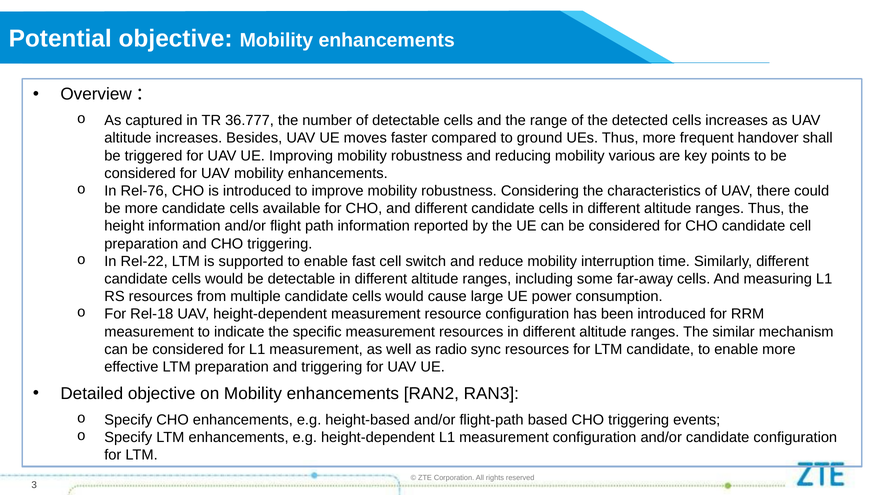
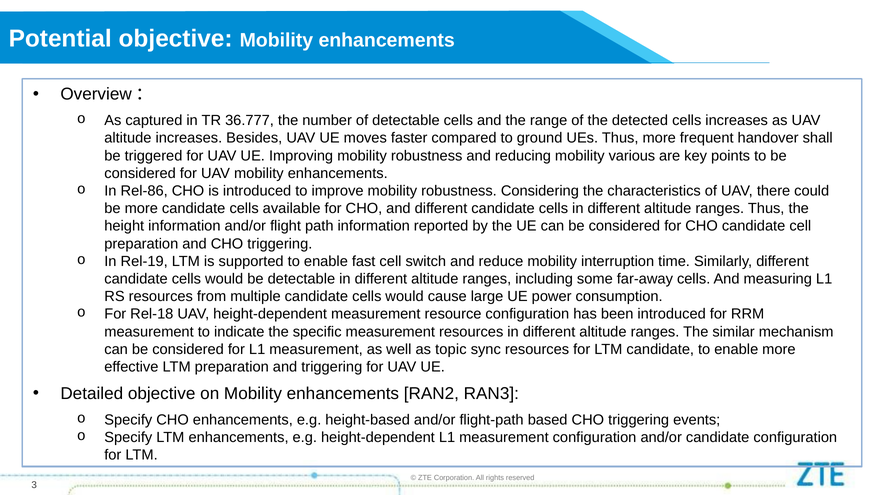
Rel-76: Rel-76 -> Rel-86 (144, 191)
Rel-22: Rel-22 -> Rel-19 (144, 261)
radio: radio -> topic (451, 349)
